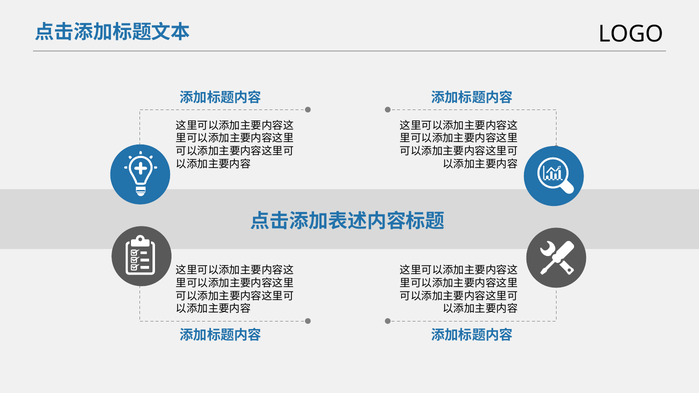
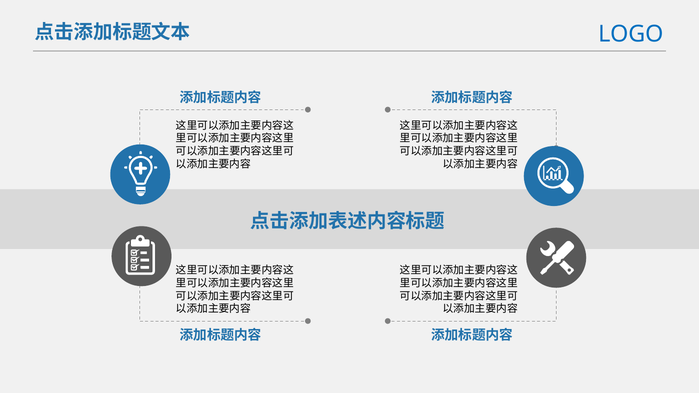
LOGO colour: black -> blue (631, 34)
